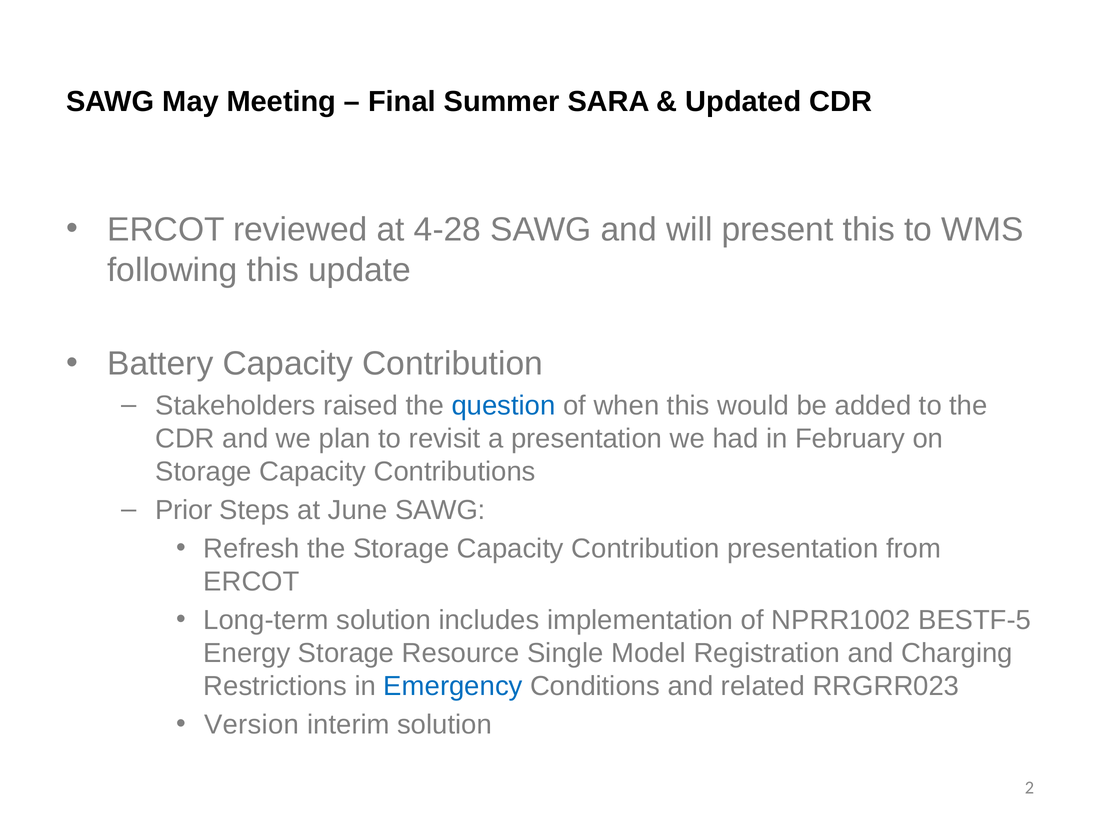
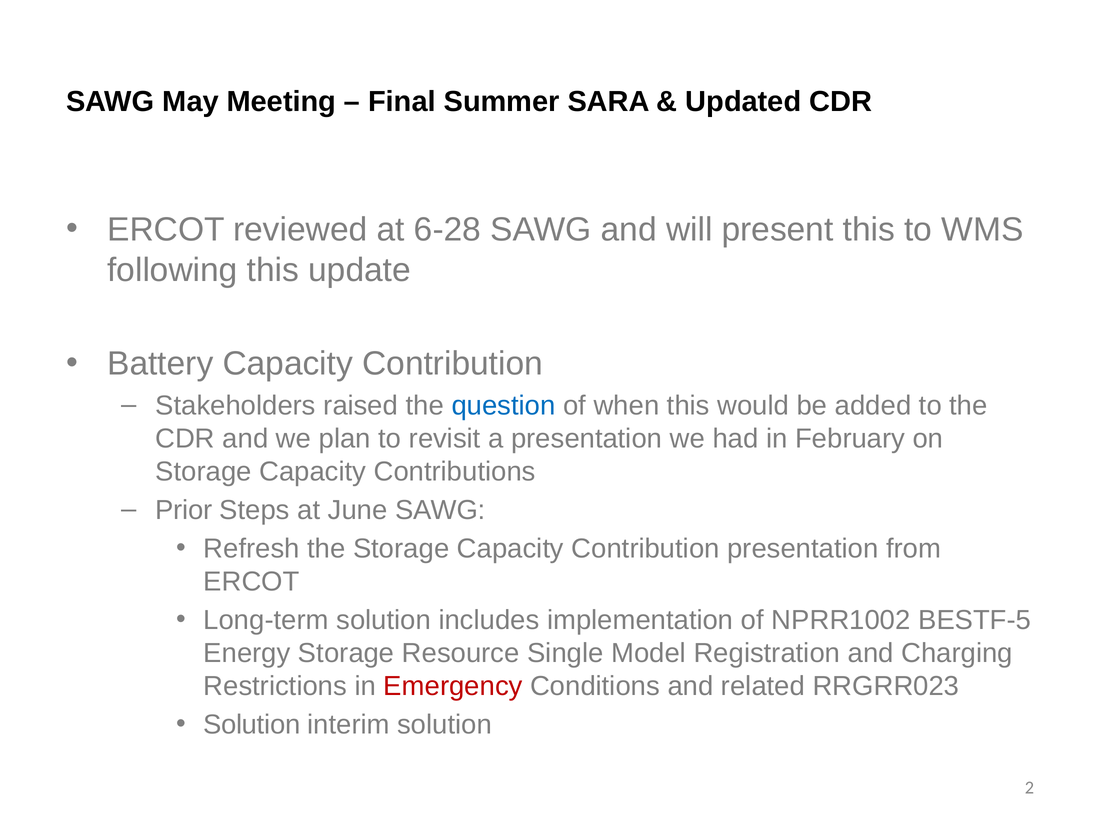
4-28: 4-28 -> 6-28 (447, 230)
Emergency colour: blue -> red (453, 686)
Version: Version -> Solution (252, 725)
